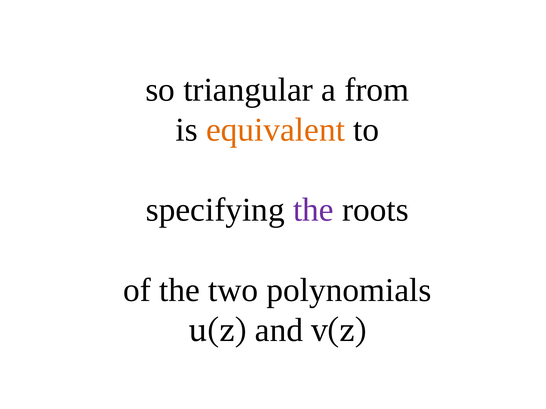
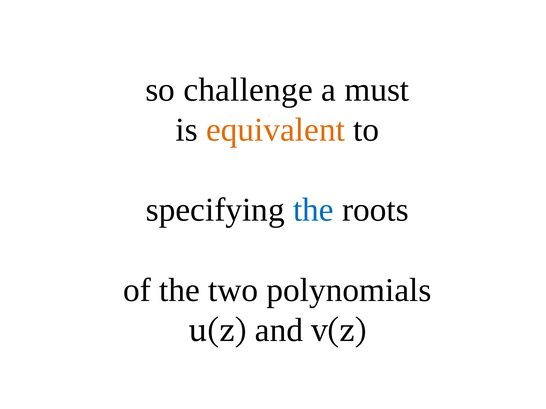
triangular: triangular -> challenge (248, 90)
from: from -> must (377, 90)
the colour: purple -> blue (313, 210)
